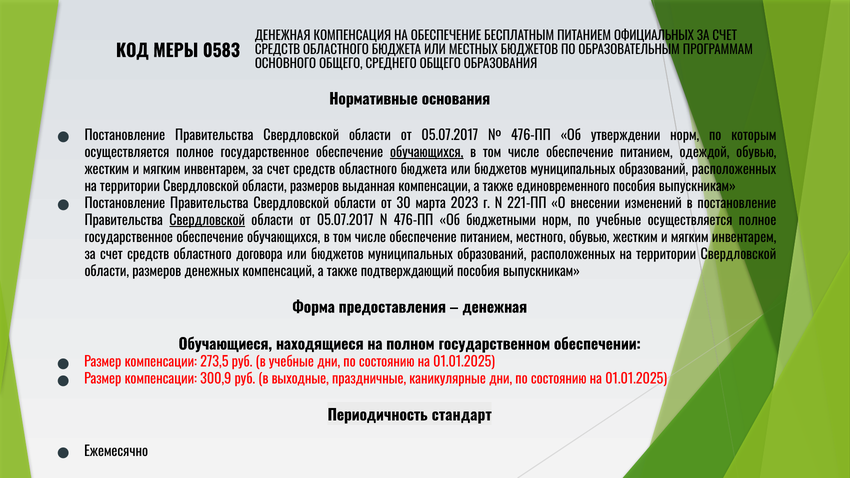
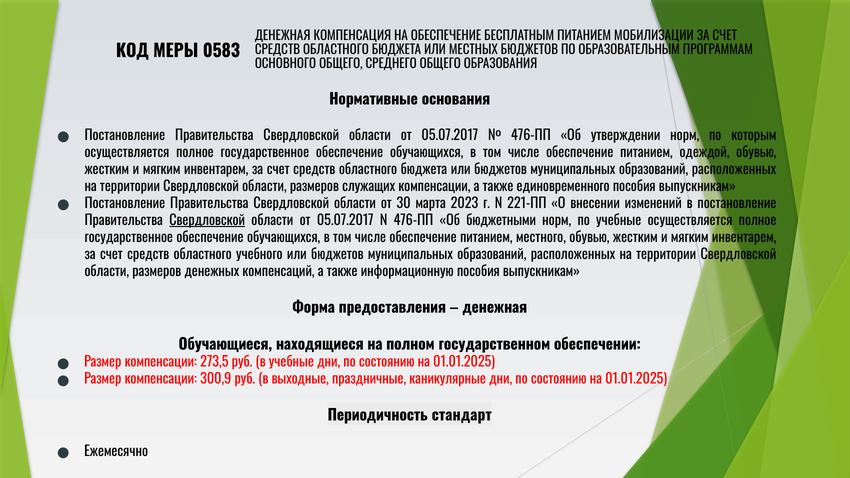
ОФИЦИАЛЬНЫХ: ОФИЦИАЛЬНЫХ -> МОБИЛИЗАЦИИ (654, 36)
обучающихся underline: present -> none (427, 153)
выданная: выданная -> служащих (369, 187)
договора: договора -> учебного (259, 255)
подтверждающий: подтверждающий -> информационную (407, 272)
